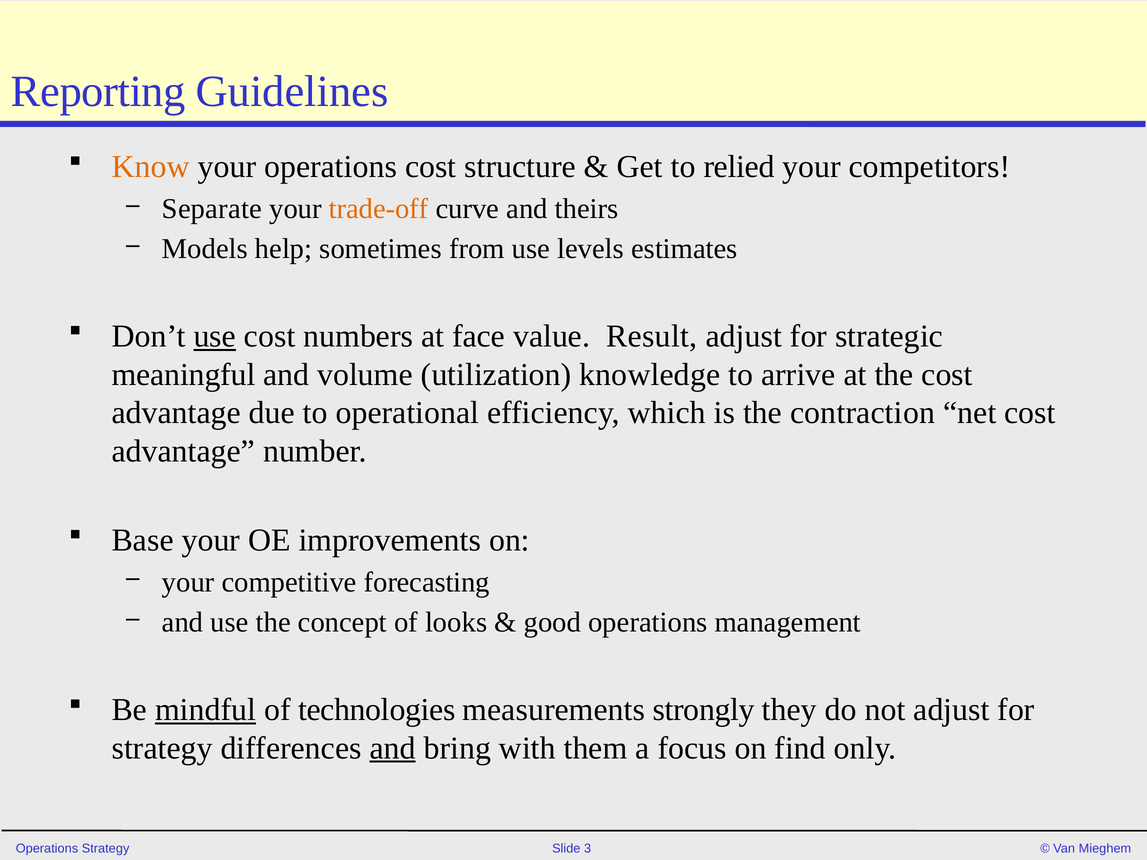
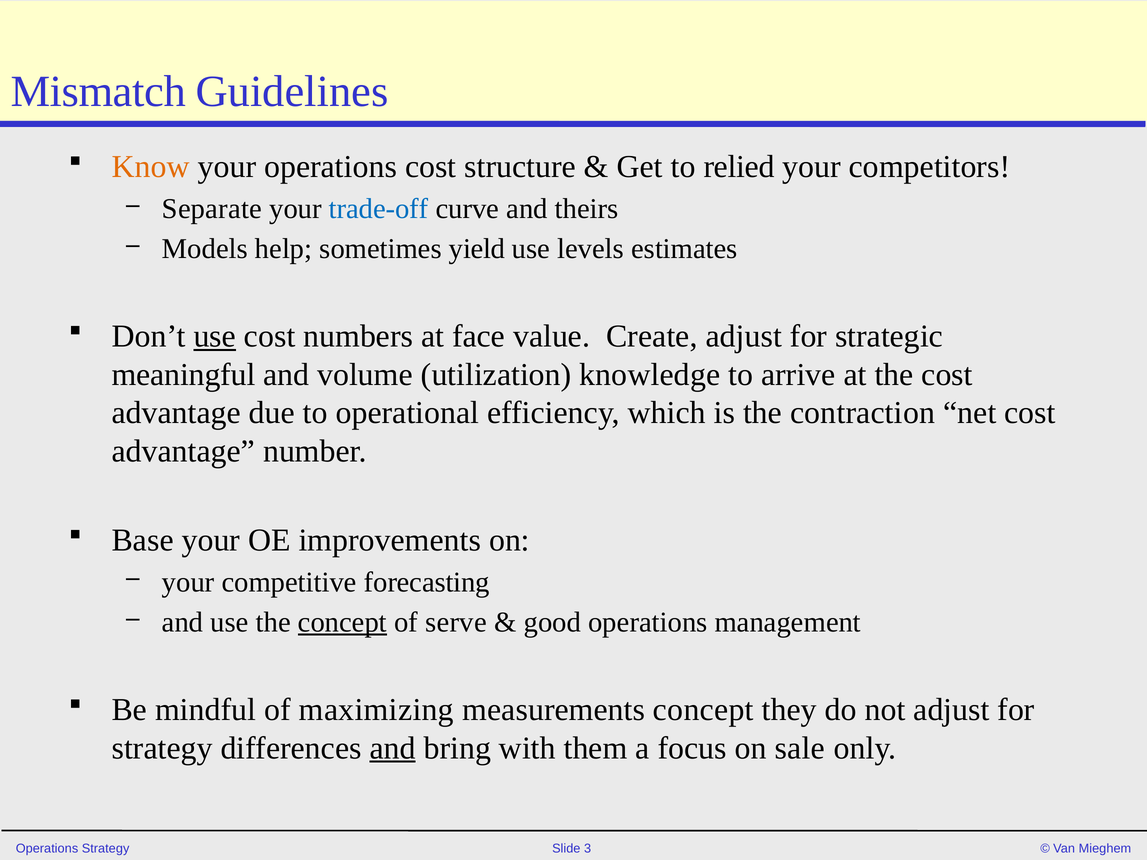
Reporting: Reporting -> Mismatch (98, 91)
trade-off colour: orange -> blue (379, 209)
from: from -> yield (477, 249)
Result: Result -> Create (652, 336)
concept underline: none -> present (342, 622)
looks: looks -> serve (456, 622)
mindful underline: present -> none (206, 710)
technologies: technologies -> maximizing (376, 710)
measurements strongly: strongly -> concept (703, 710)
find: find -> sale (800, 748)
